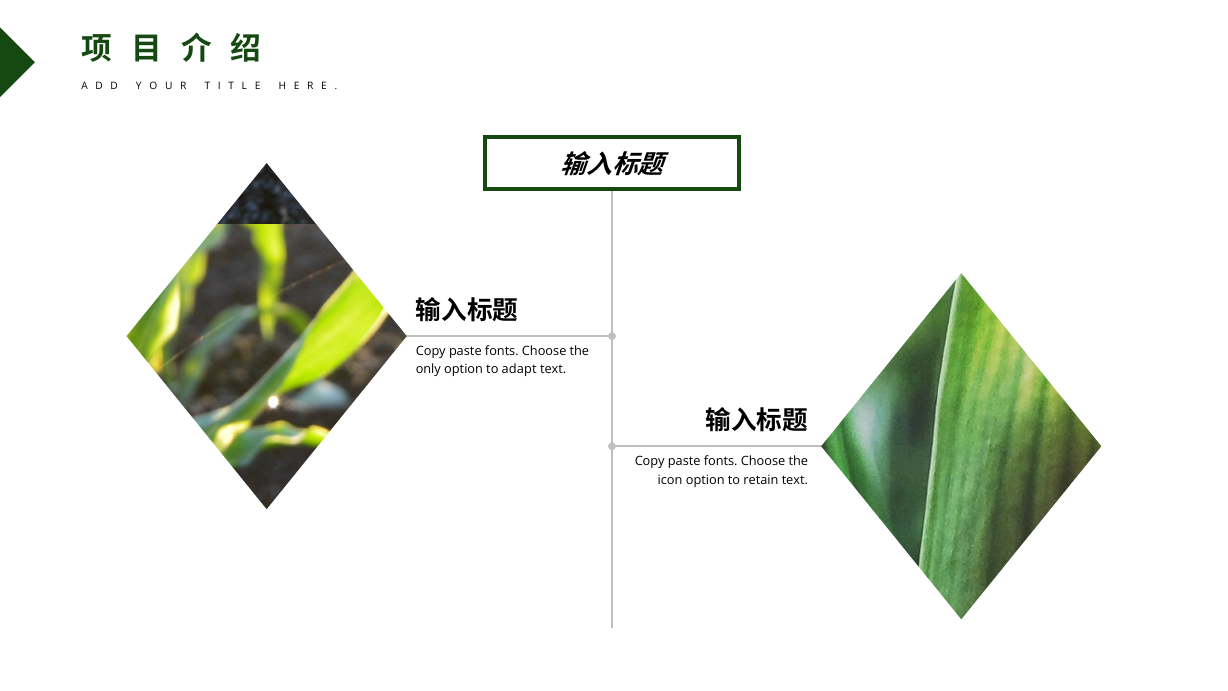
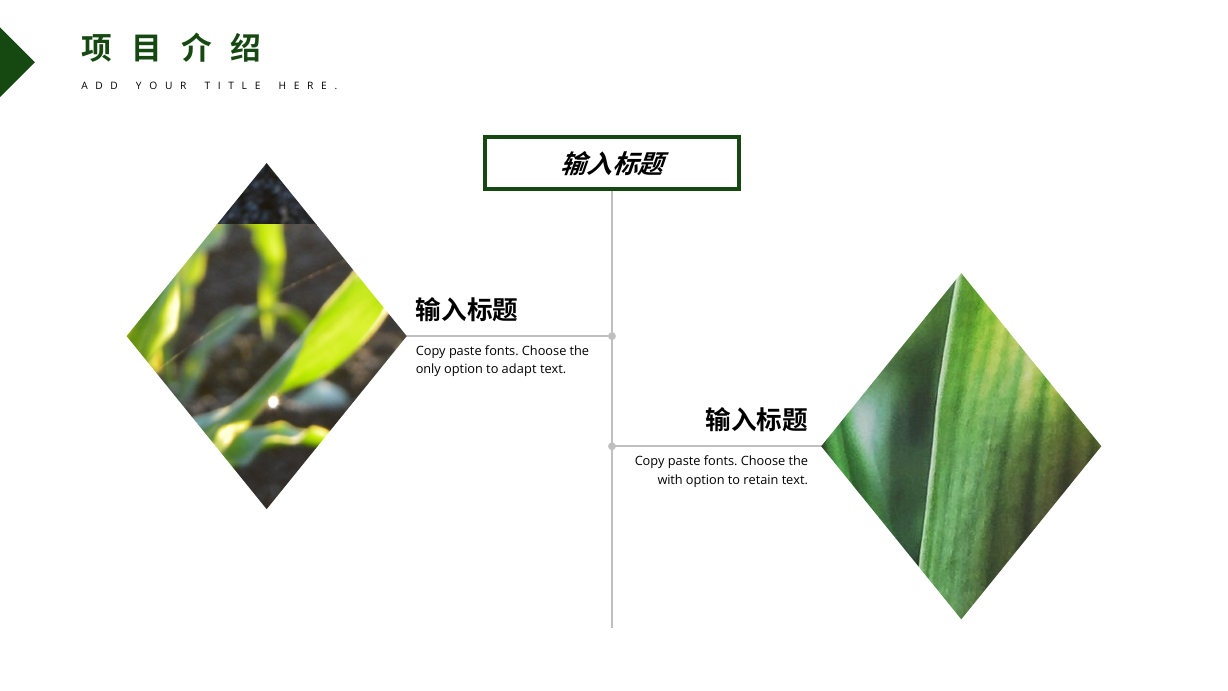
icon: icon -> with (670, 480)
